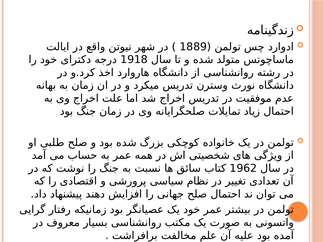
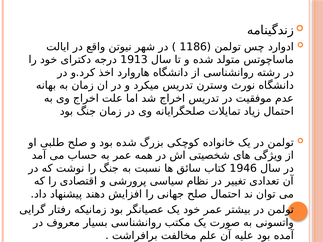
1889: 1889 -> 1186 (193, 47)
1918: 1918 -> 1913 (134, 60)
1962: 1962 -> 1946 (243, 168)
